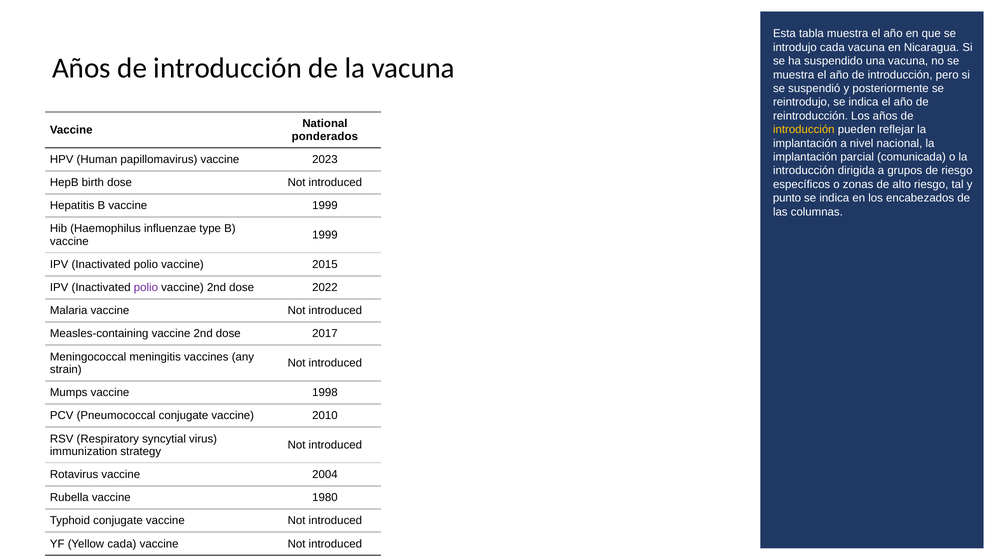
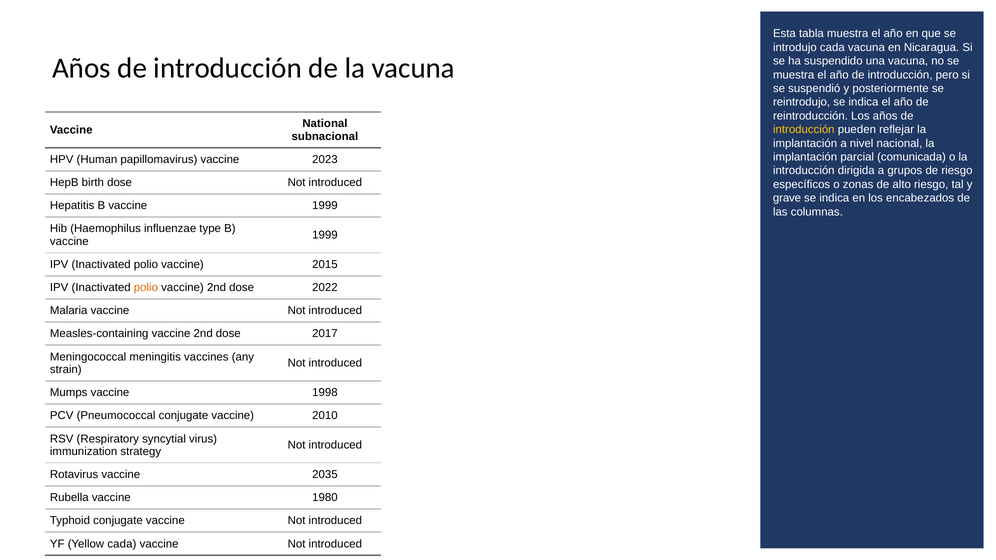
ponderados: ponderados -> subnacional (325, 136)
punto: punto -> grave (787, 198)
polio colour: purple -> orange (146, 288)
2004: 2004 -> 2035 (325, 475)
